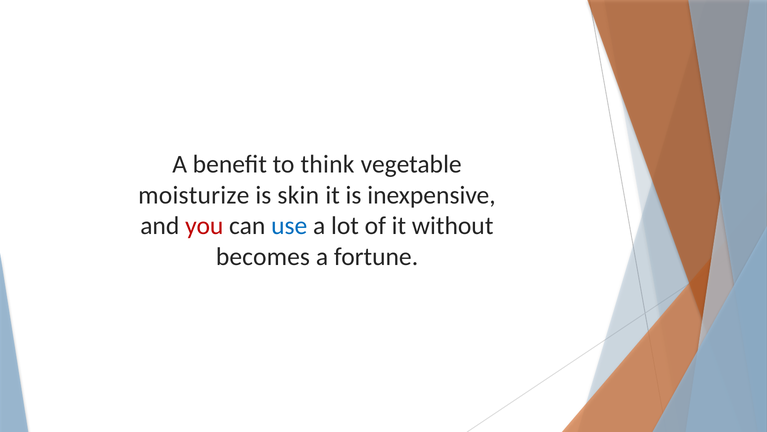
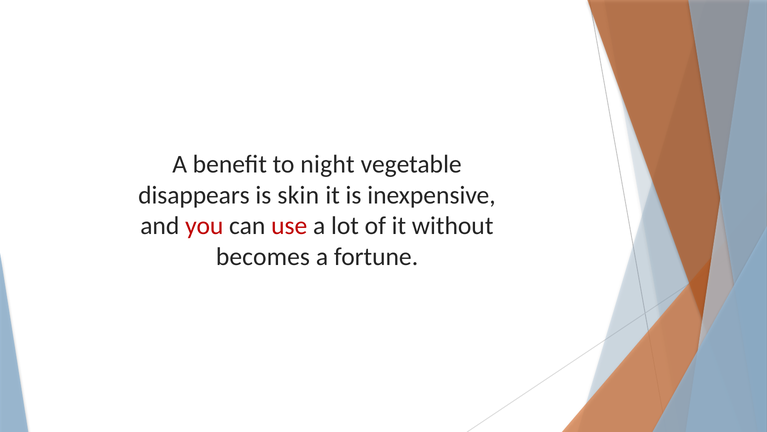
think: think -> night (327, 164)
moisturize: moisturize -> disappears (194, 195)
use colour: blue -> red (289, 226)
